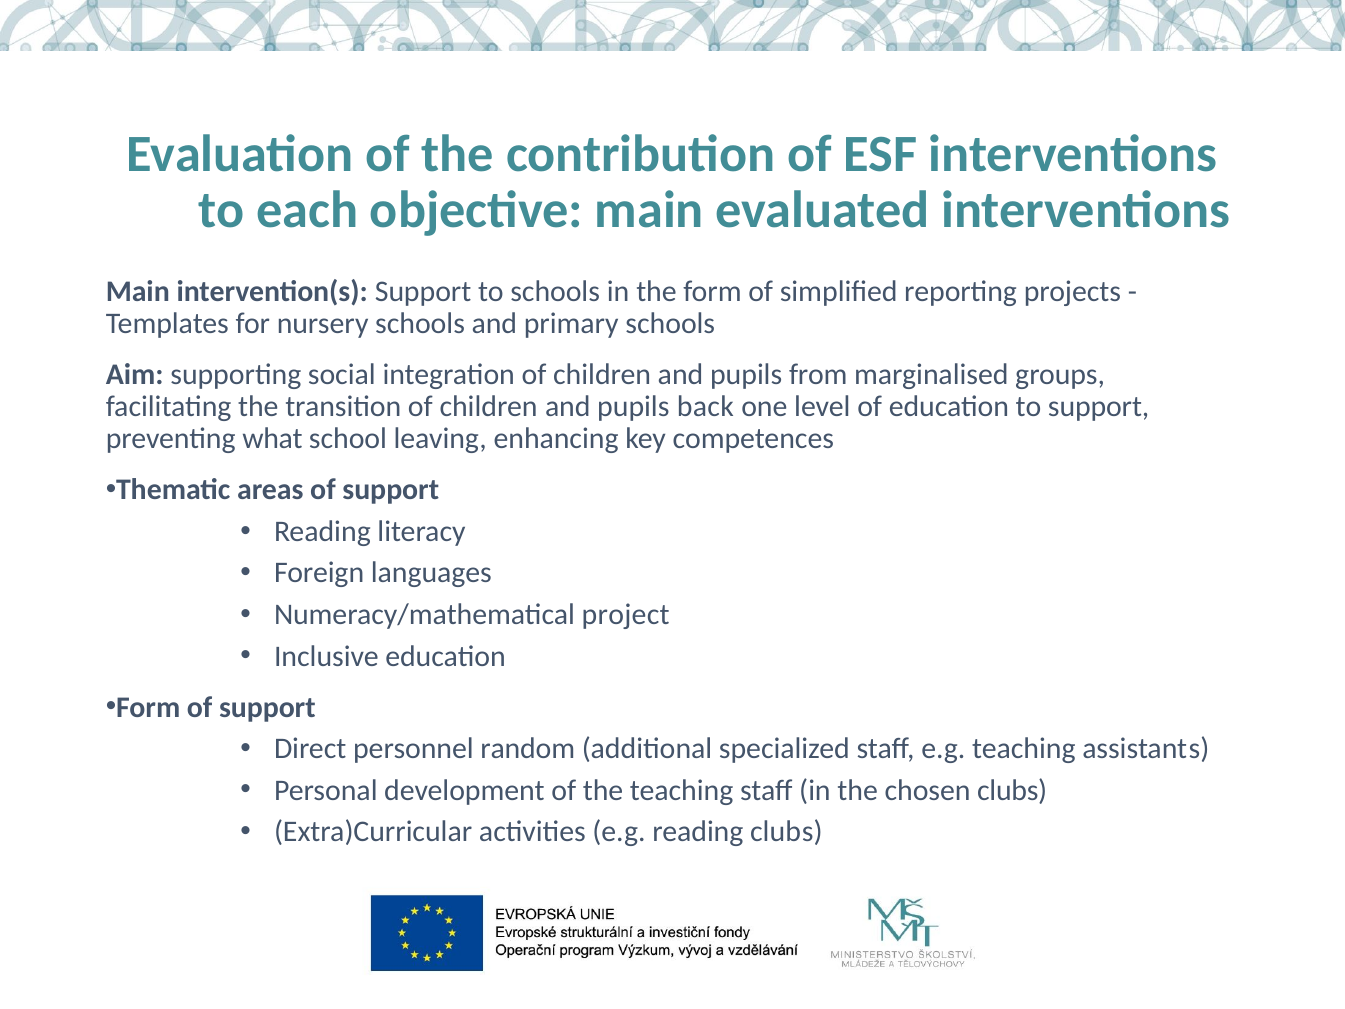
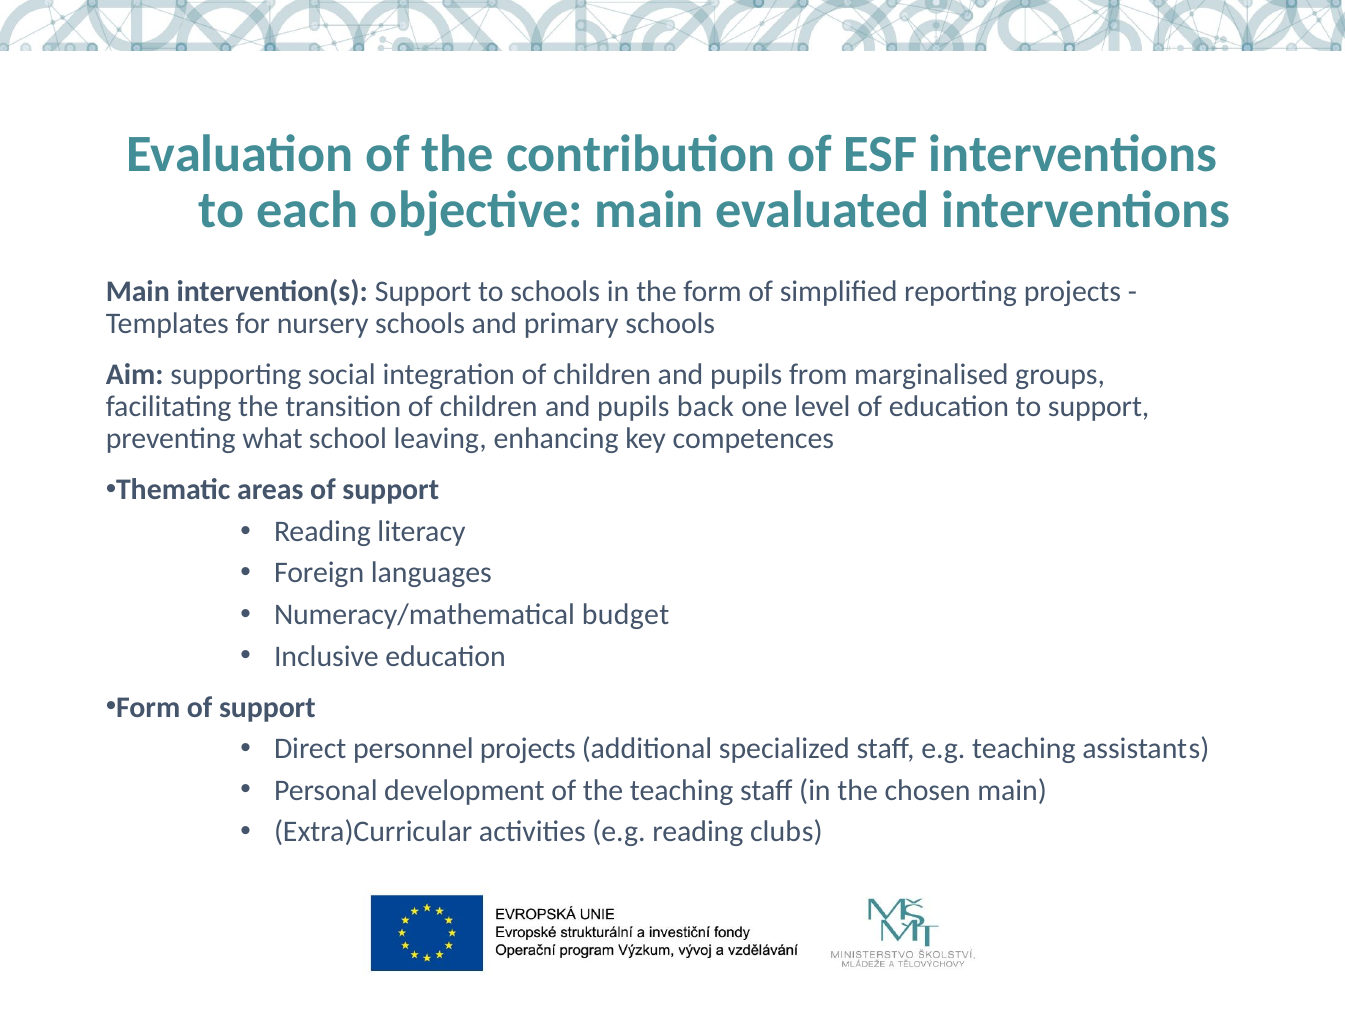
project: project -> budget (626, 615)
personnel random: random -> projects (528, 749)
chosen clubs: clubs -> main (1012, 790)
